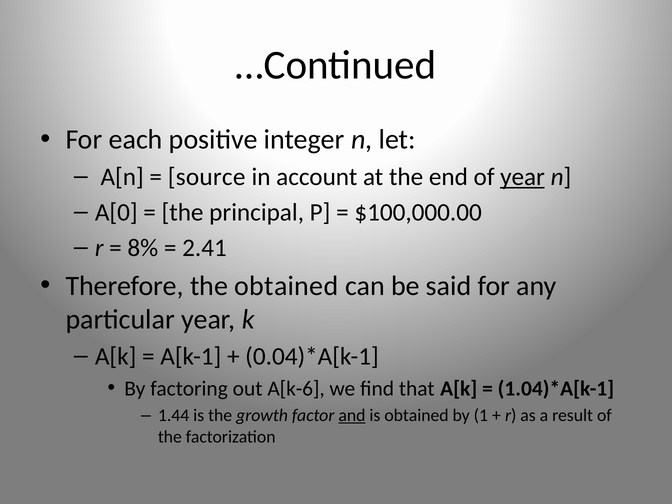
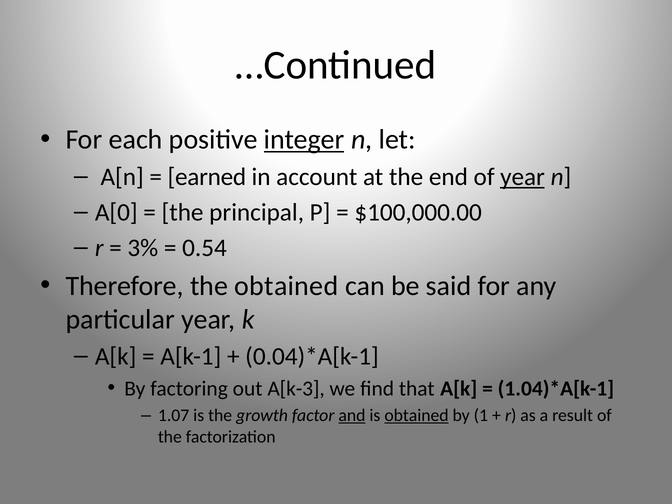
integer underline: none -> present (304, 140)
source: source -> earned (207, 177)
8%: 8% -> 3% (143, 248)
2.41: 2.41 -> 0.54 (204, 248)
A[k-6: A[k-6 -> A[k-3 (296, 389)
1.44: 1.44 -> 1.07 (174, 416)
obtained underline: none -> present (417, 416)
